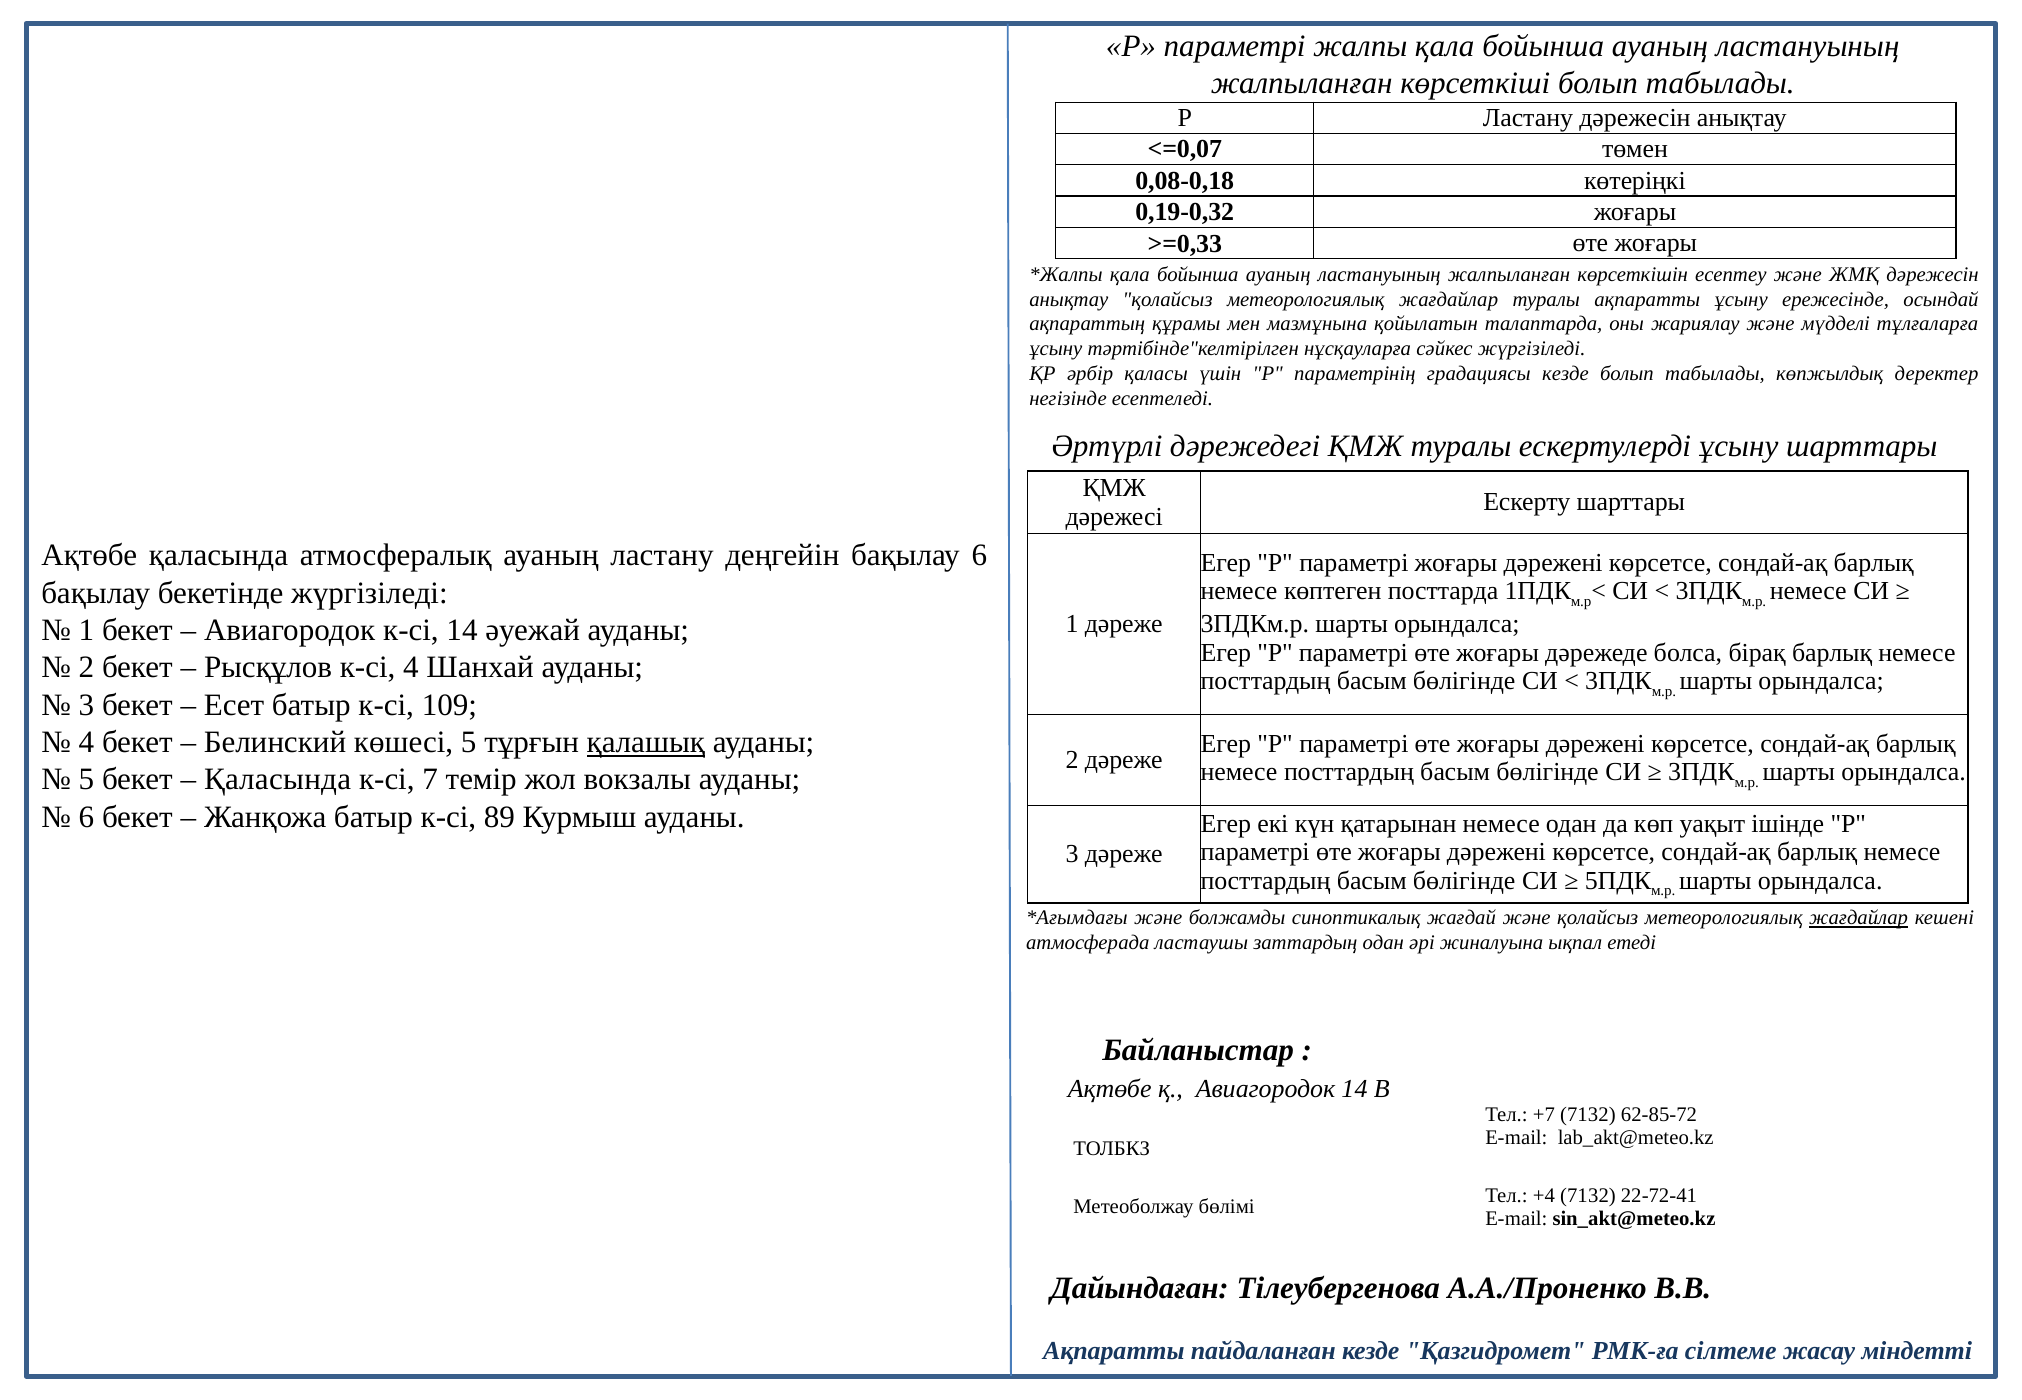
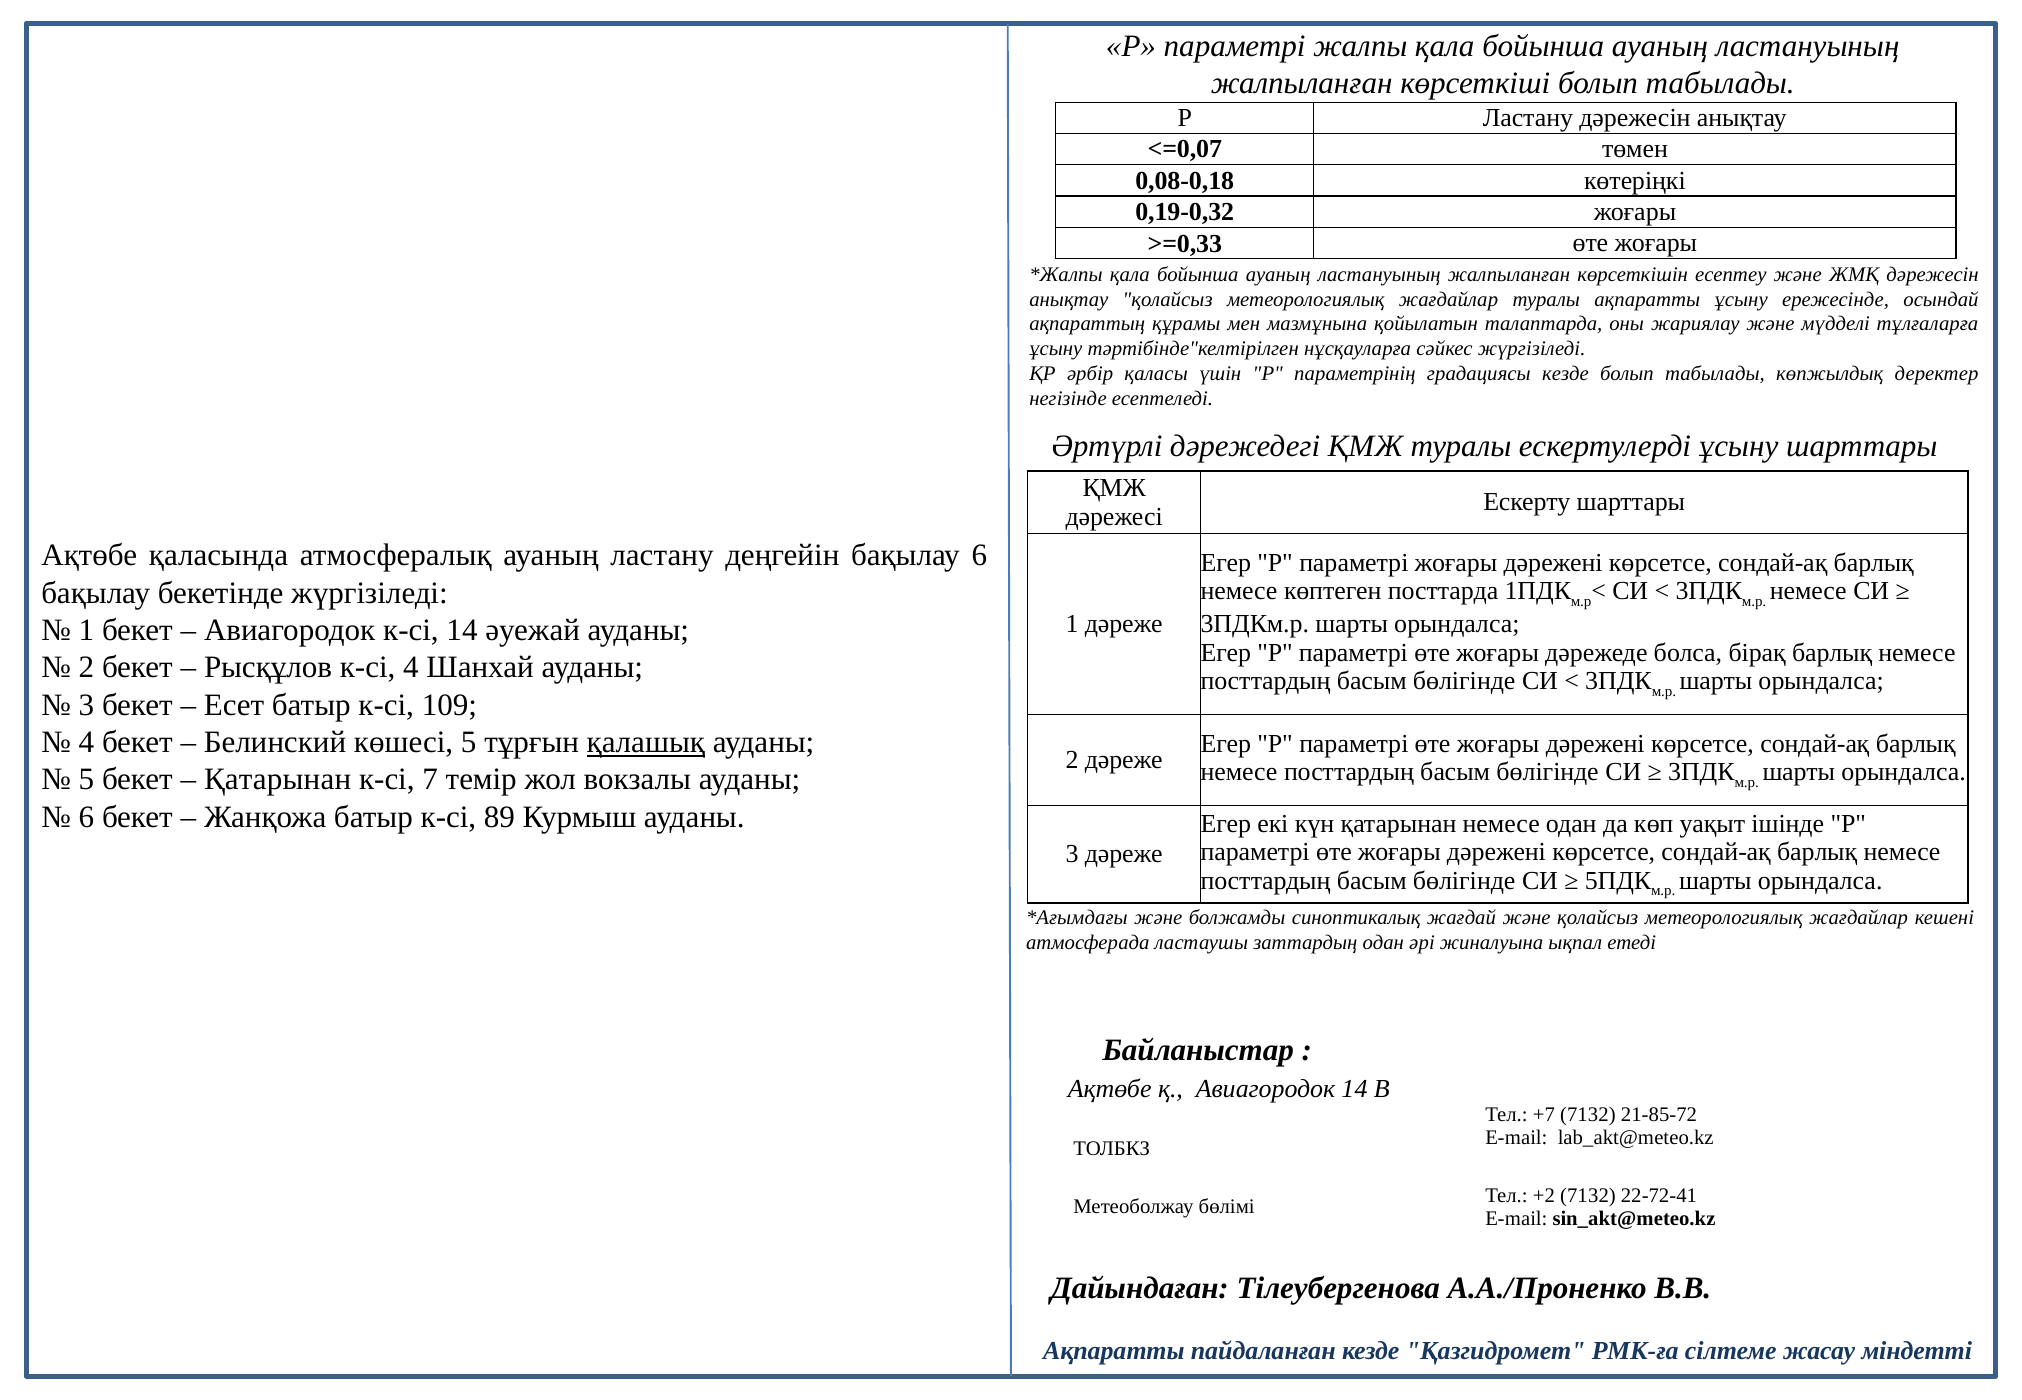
Қаласында: Қаласында -> Қатарынан (278, 780)
жағдайлар underline: present -> none (1859, 918)
62-85-72: 62-85-72 -> 21-85-72 (1659, 1114)
+4: +4 -> +2 (1544, 1195)
